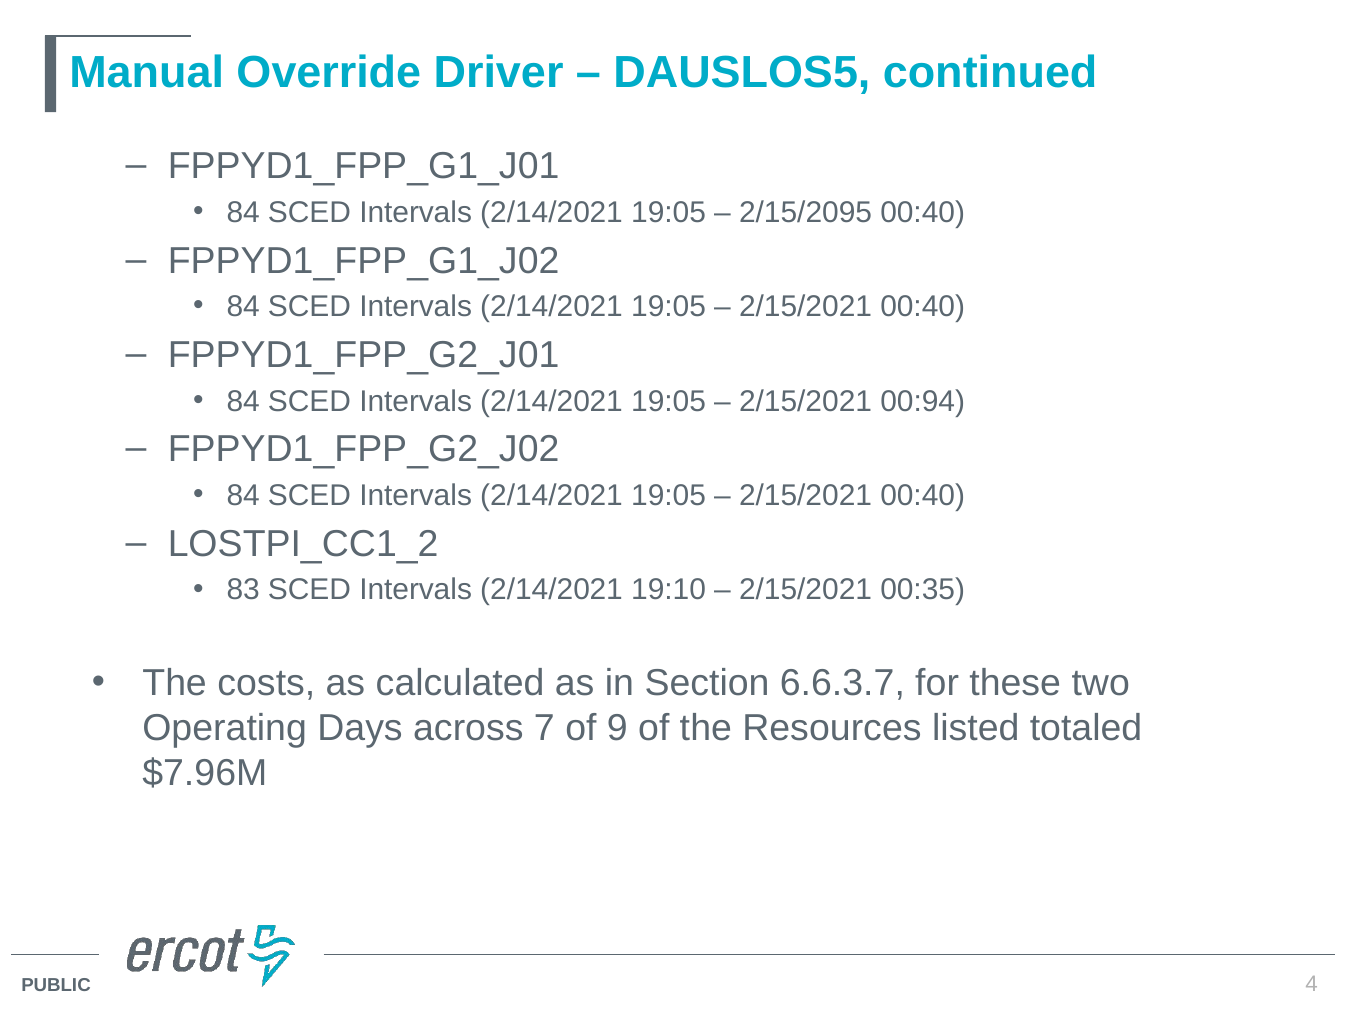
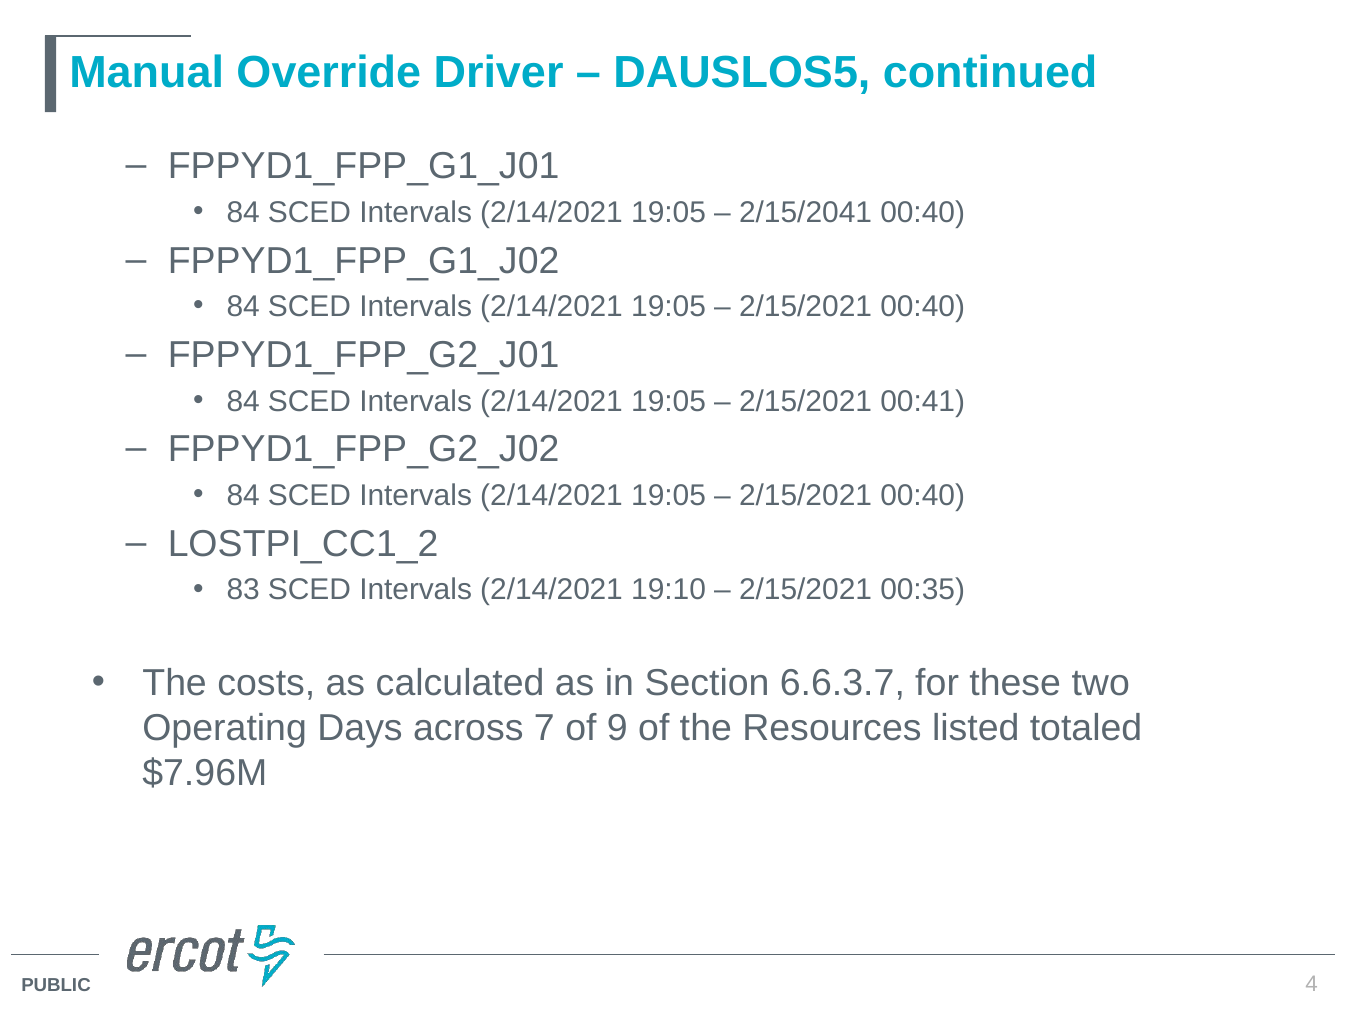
2/15/2095: 2/15/2095 -> 2/15/2041 (806, 212)
00:94: 00:94 -> 00:41 (923, 401)
